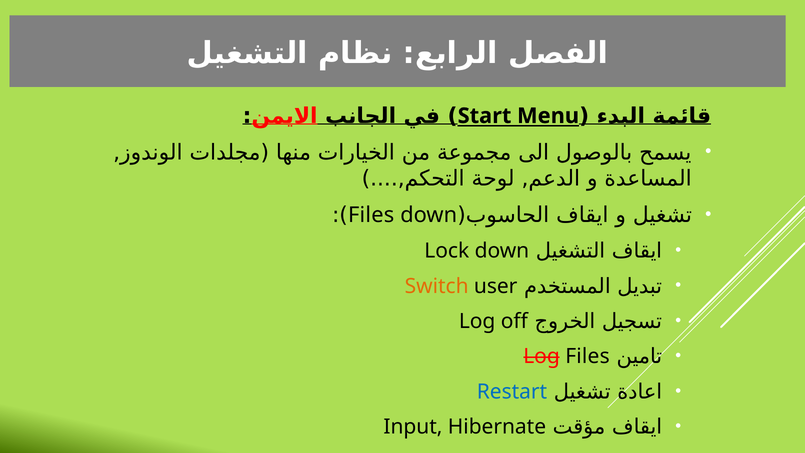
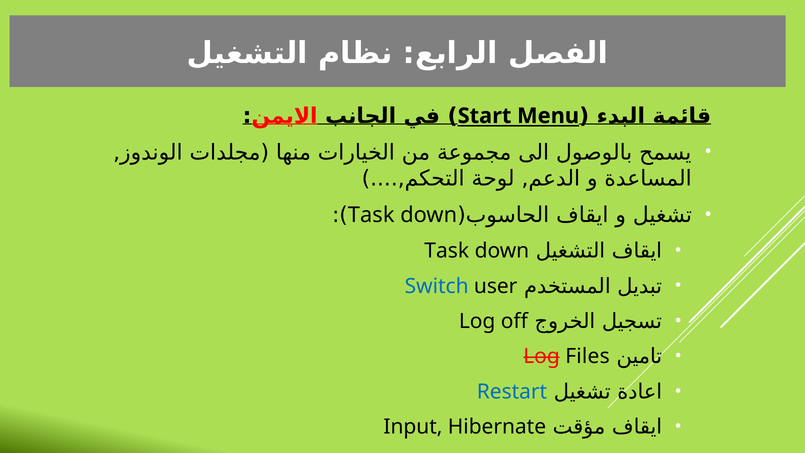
Files: Files -> Task (371, 215)
Lock: Lock -> Task (447, 251)
Switch colour: orange -> blue (437, 286)
